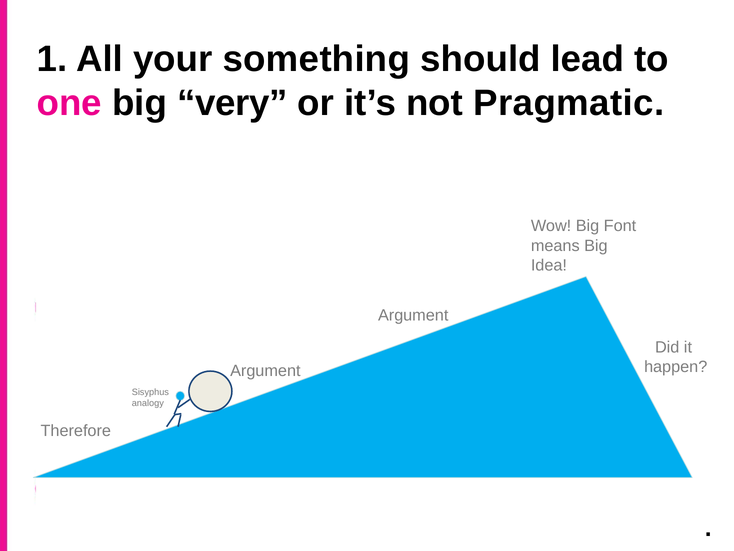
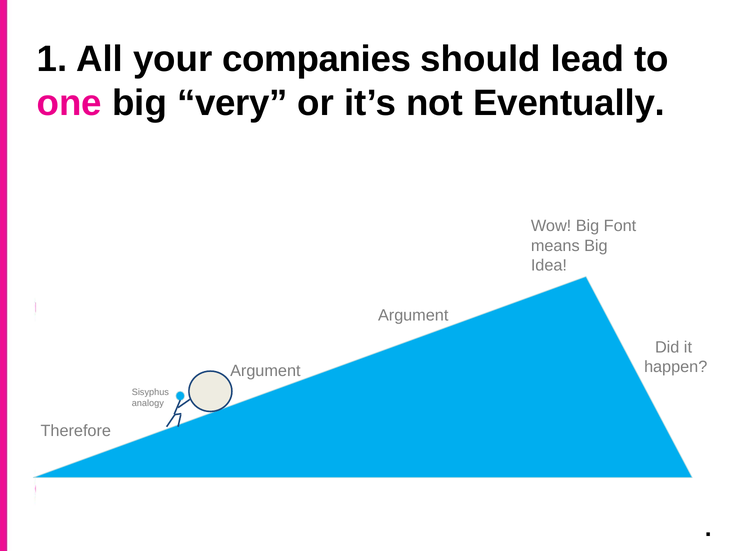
something: something -> companies (317, 59)
Pragmatic: Pragmatic -> Eventually (569, 103)
